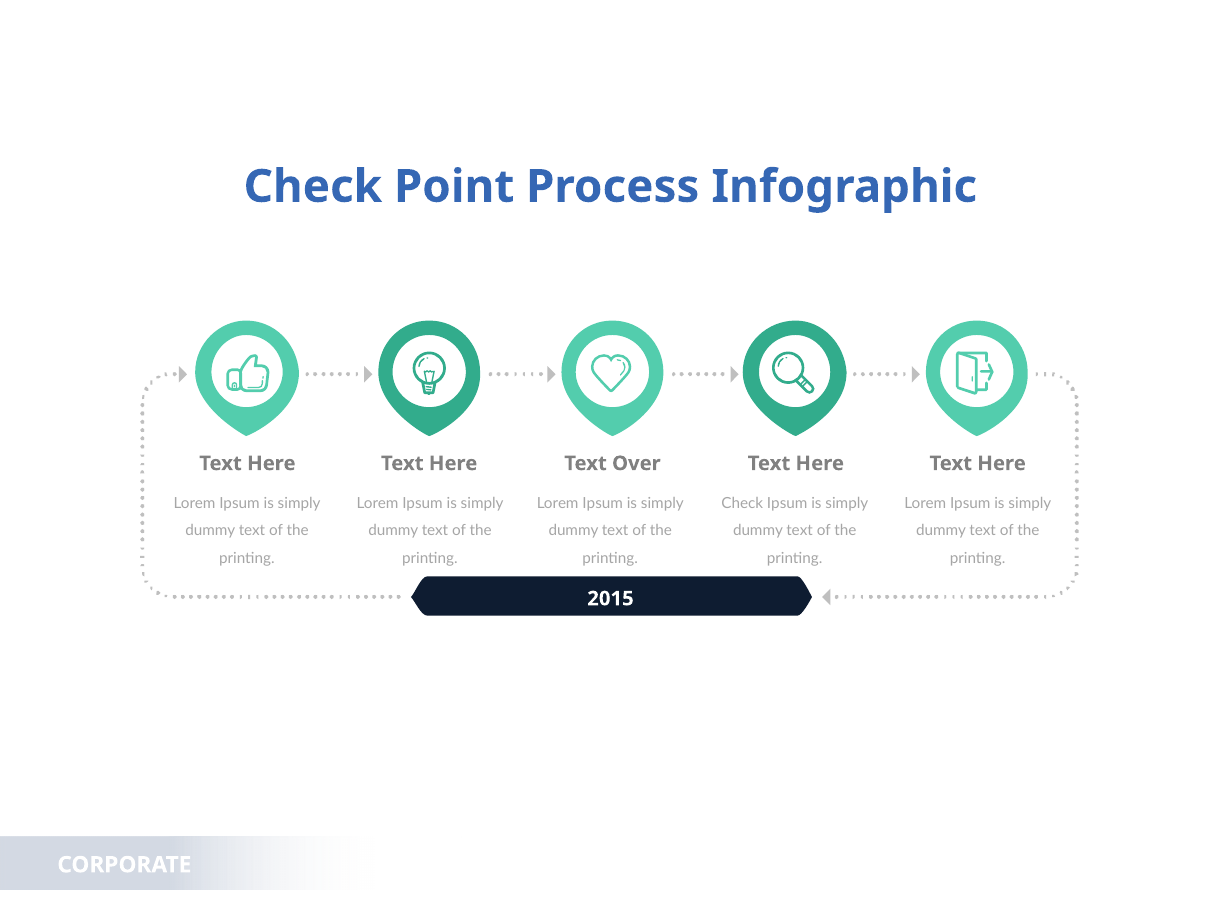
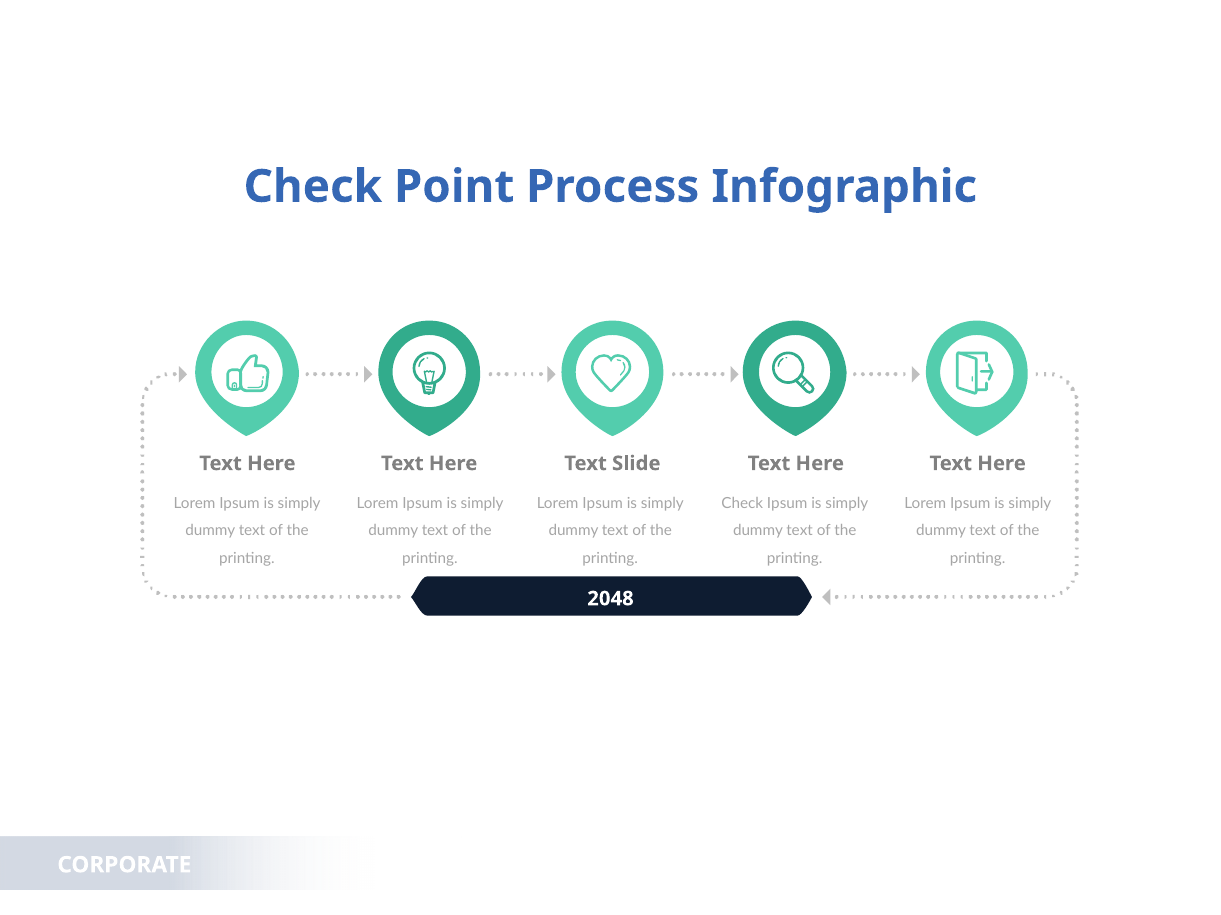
Over: Over -> Slide (636, 464)
2015: 2015 -> 2048 (610, 599)
